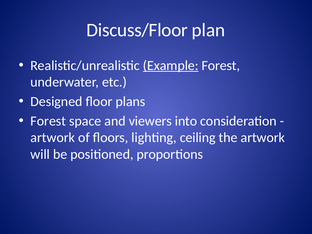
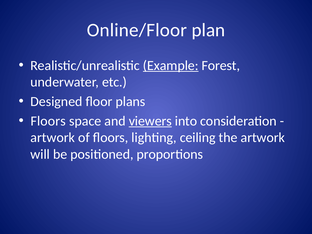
Discuss/Floor: Discuss/Floor -> Online/Floor (137, 30)
Forest: Forest -> Floors (48, 121)
viewers underline: none -> present (150, 121)
